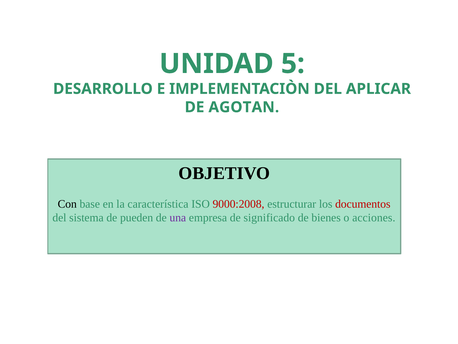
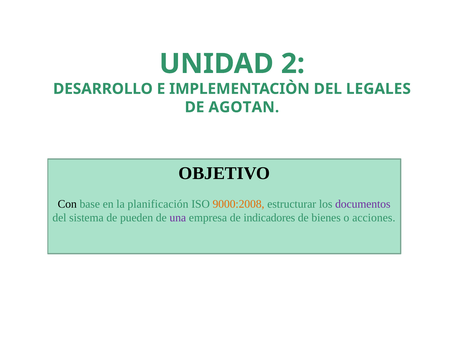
5: 5 -> 2 (293, 64)
APLICAR: APLICAR -> LEGALES (378, 89)
característica: característica -> planificación (158, 204)
9000:2008 colour: red -> orange (239, 204)
documentos colour: red -> purple (363, 204)
significado: significado -> indicadores (269, 217)
